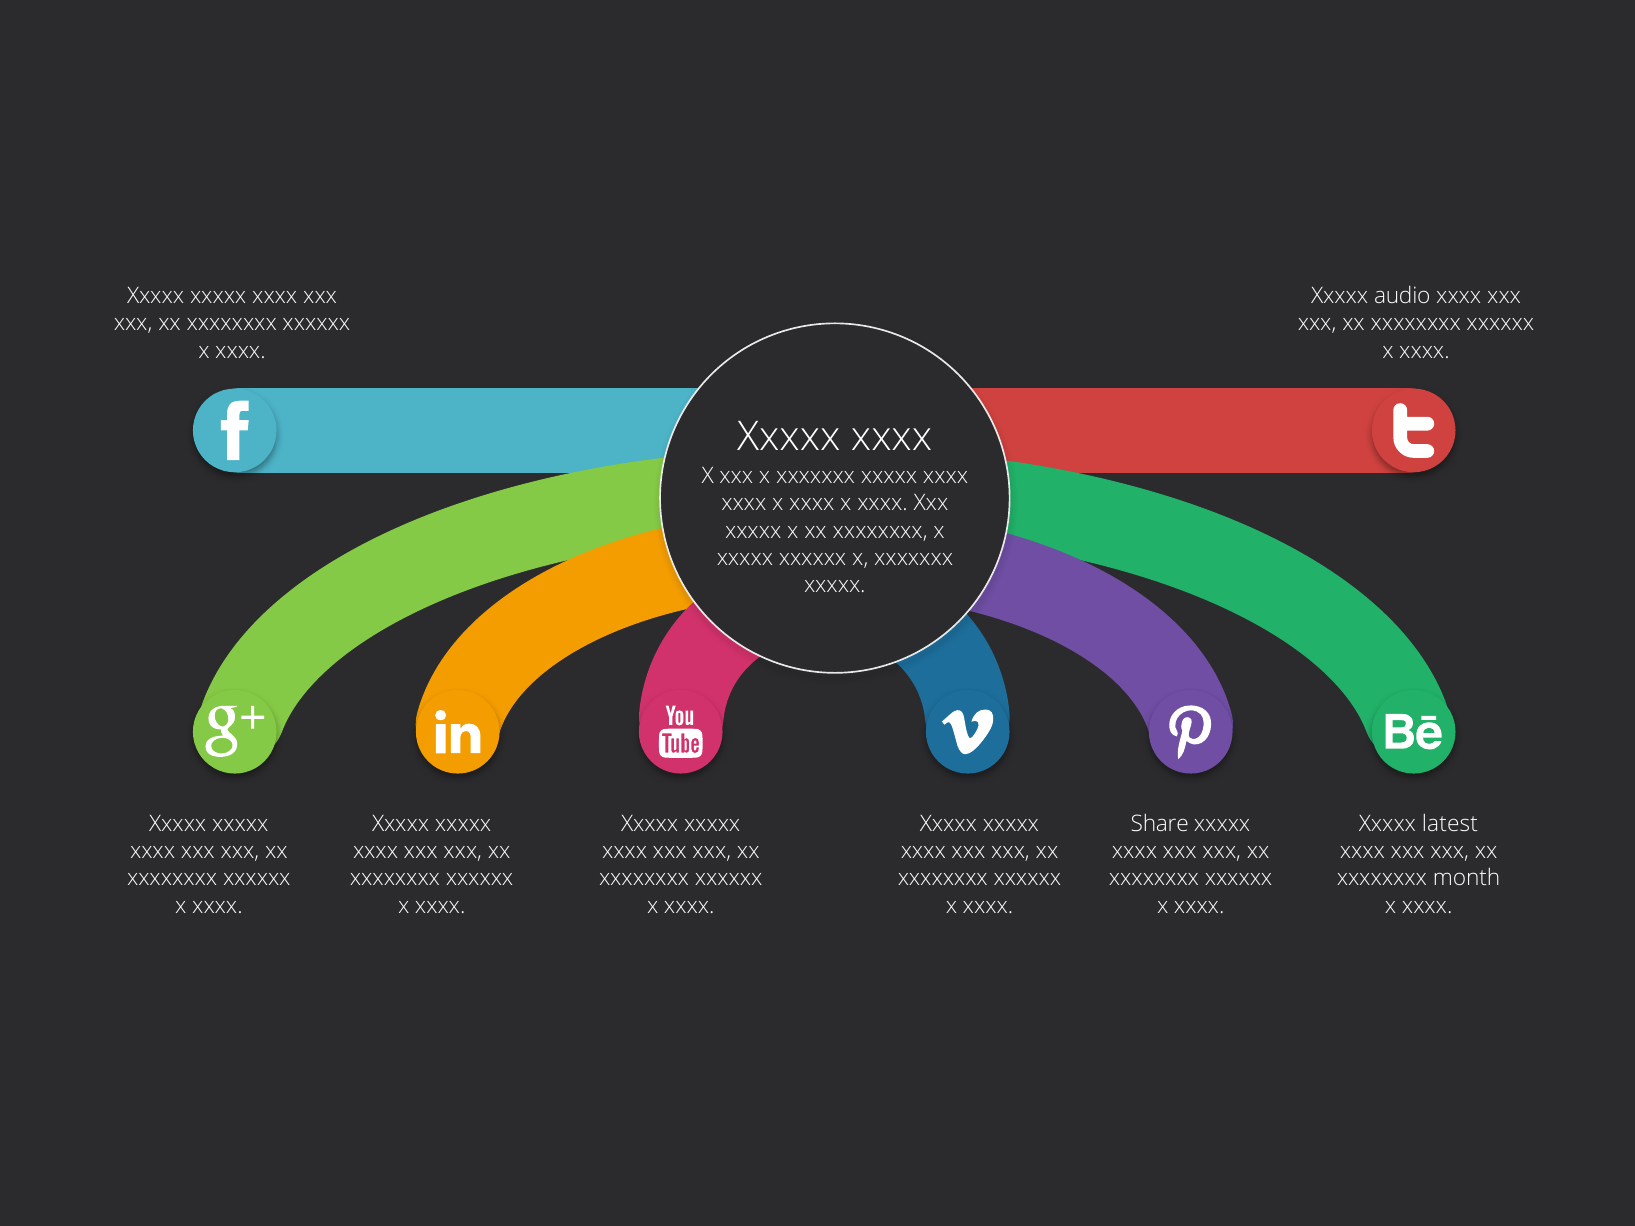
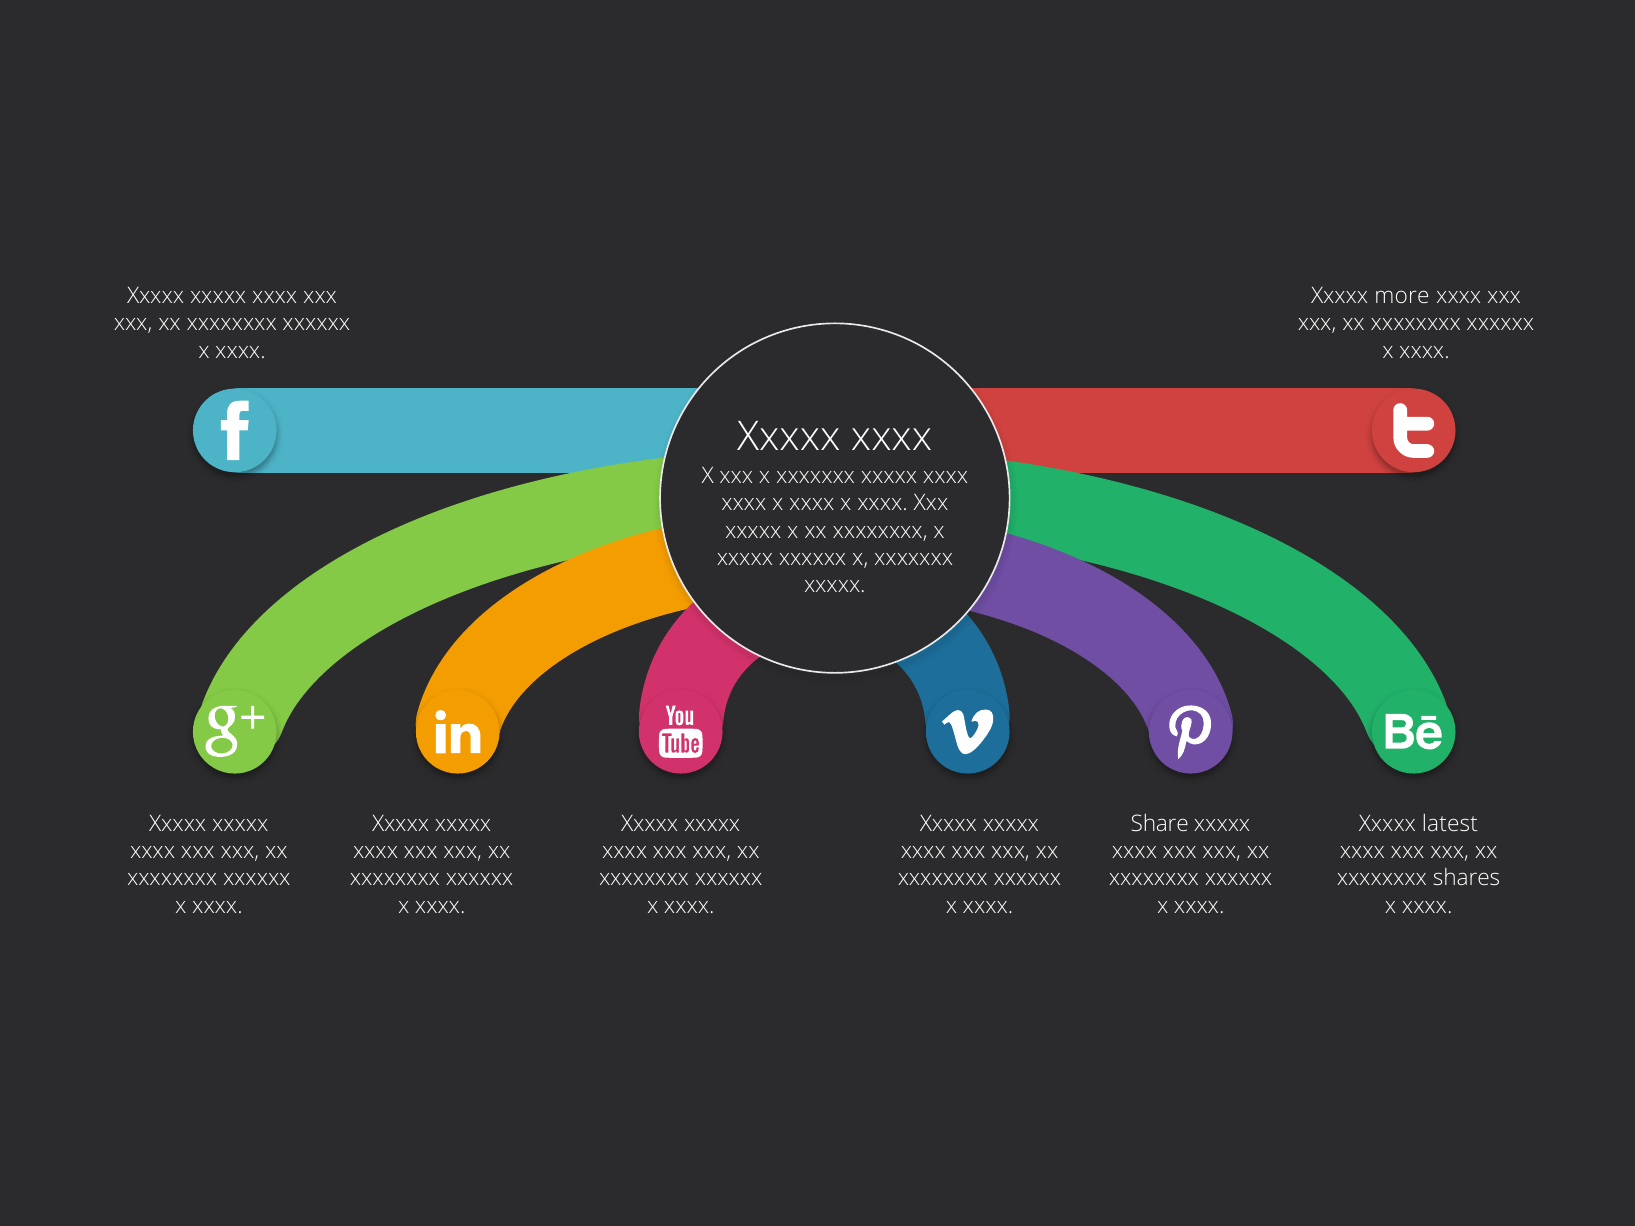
audio: audio -> more (1402, 296)
month: month -> shares (1467, 878)
